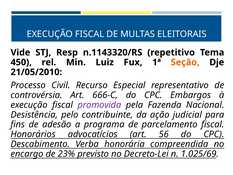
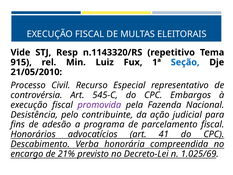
450: 450 -> 915 (21, 62)
Seção colour: orange -> blue (185, 62)
666-C: 666-C -> 545-C (105, 95)
56: 56 -> 41 (164, 134)
23%: 23% -> 21% (66, 154)
